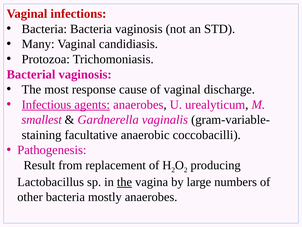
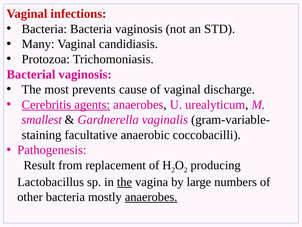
response: response -> prevents (94, 89)
Infectious: Infectious -> Cerebritis (46, 104)
anaerobes underline: none -> present (151, 197)
